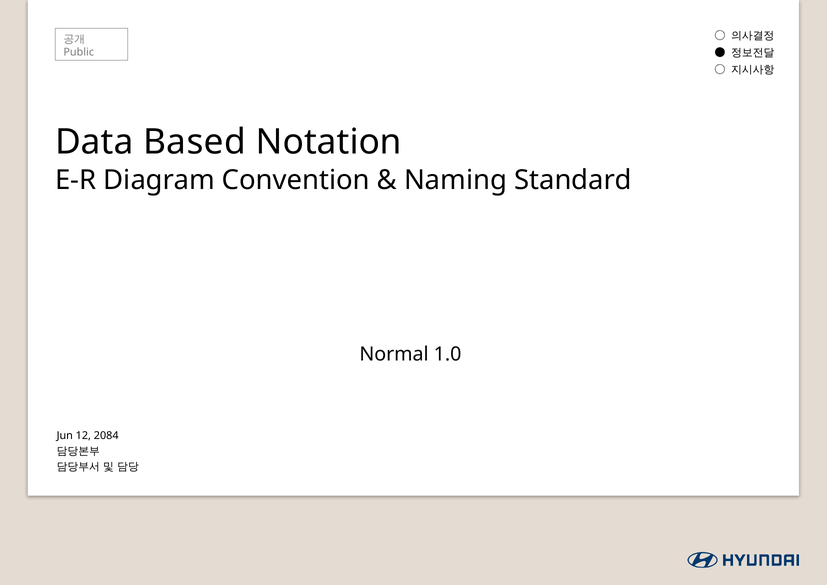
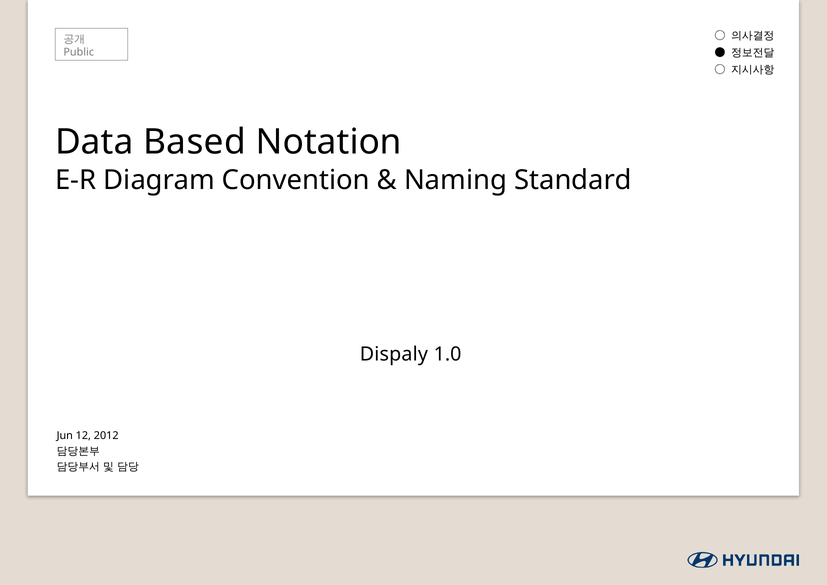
Normal: Normal -> Dispaly (394, 354)
2084: 2084 -> 2012 (106, 435)
